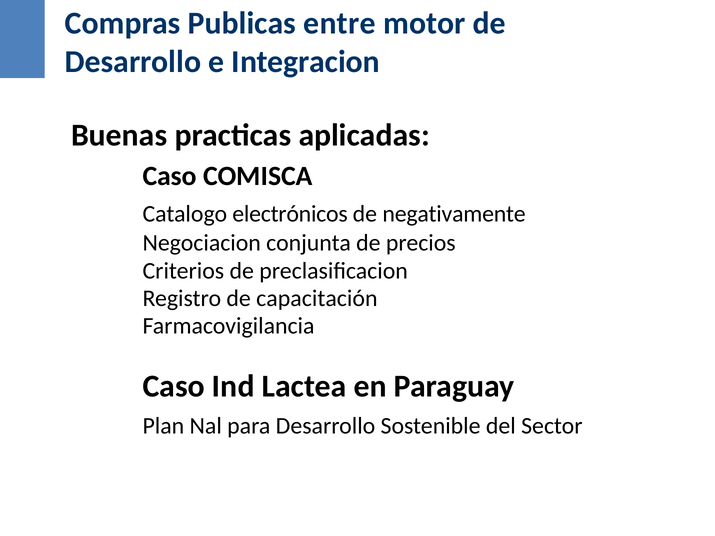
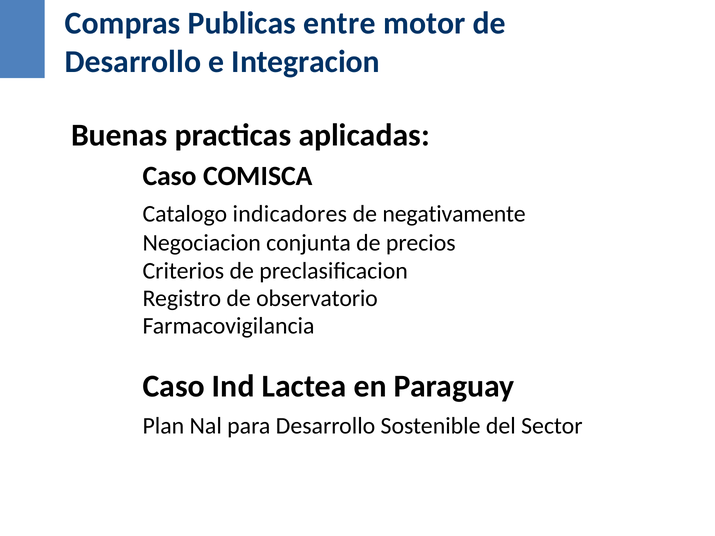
electrónicos: electrónicos -> indicadores (290, 214)
capacitación: capacitación -> observatorio (317, 298)
